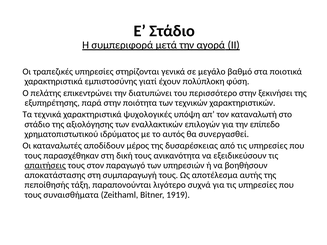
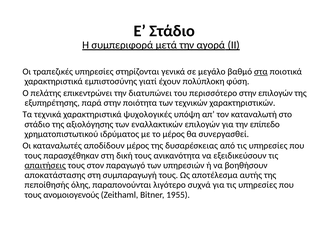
στα underline: none -> present (261, 72)
στην ξεκινήσει: ξεκινήσει -> επιλογών (275, 93)
το αυτός: αυτός -> μέρος (174, 134)
τάξη: τάξη -> όλης (81, 185)
συναισθήματα: συναισθήματα -> ανομοιογενούς (71, 195)
1919: 1919 -> 1955 (178, 195)
